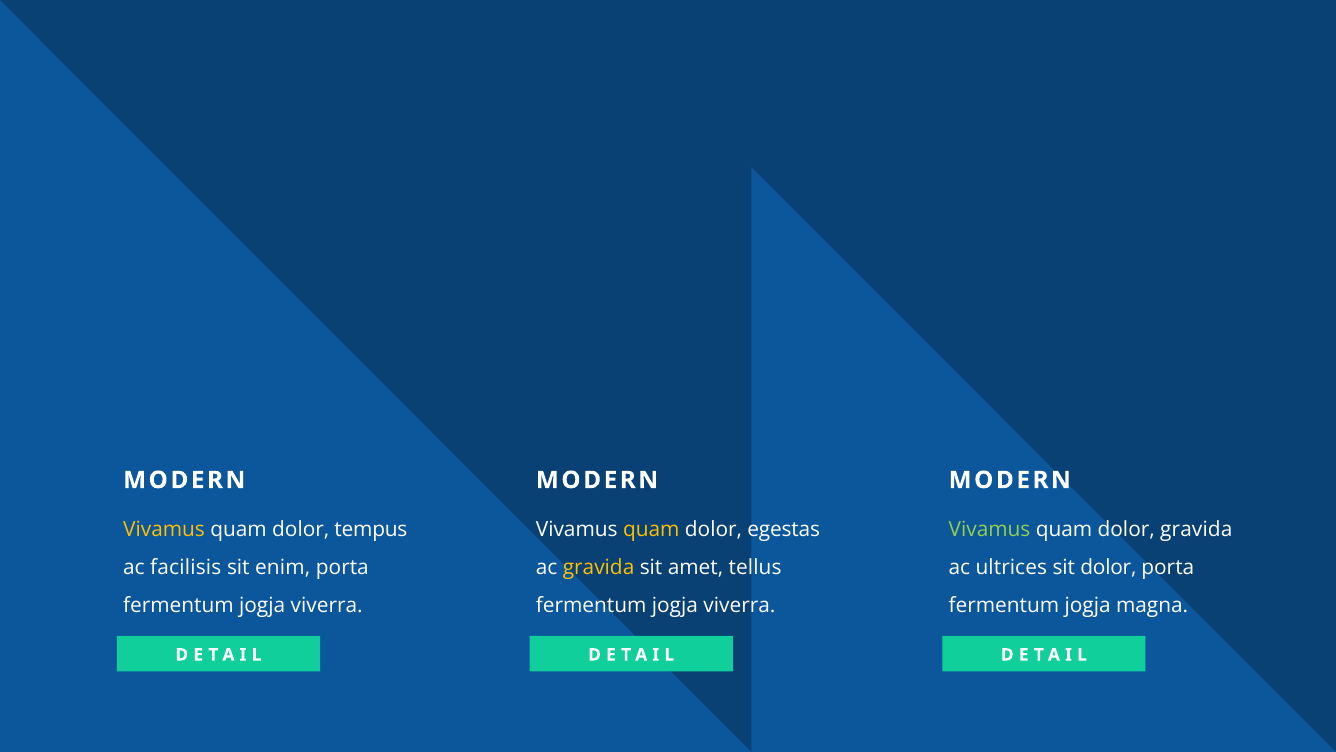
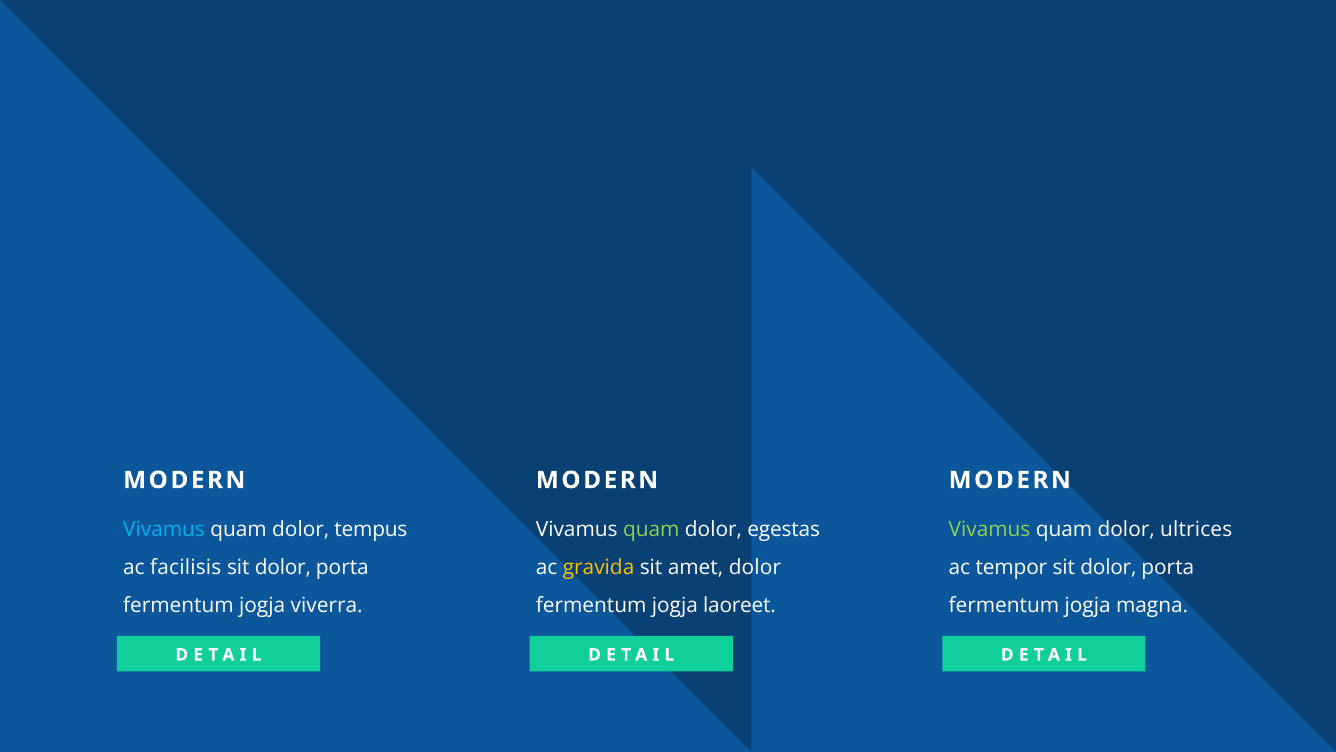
Vivamus colour: yellow -> light blue (164, 530)
quam colour: yellow -> light green (651, 530)
dolor gravida: gravida -> ultrices (1196, 530)
enim: enim -> dolor (283, 567)
amet tellus: tellus -> dolor (755, 567)
ultrices: ultrices -> tempor (1011, 567)
viverra: viverra -> laoreet (740, 605)
